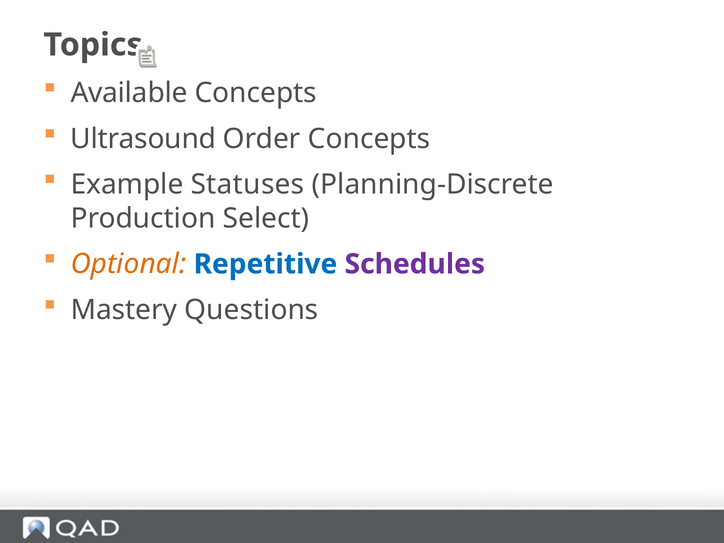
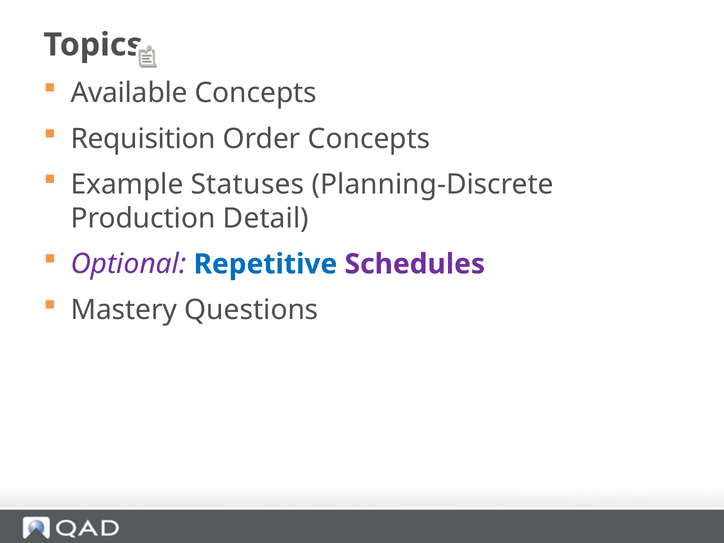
Ultrasound: Ultrasound -> Requisition (143, 139)
Select: Select -> Detail (266, 218)
Optional colour: orange -> purple (128, 264)
